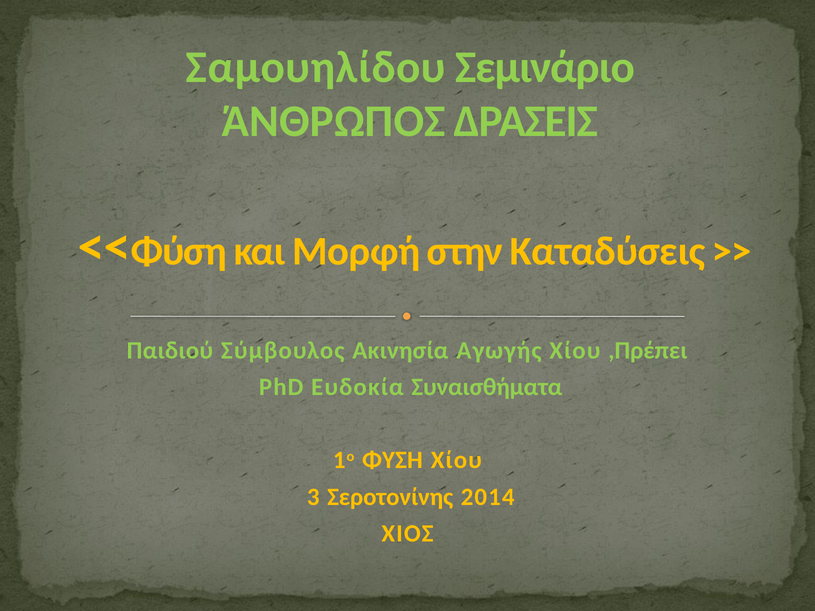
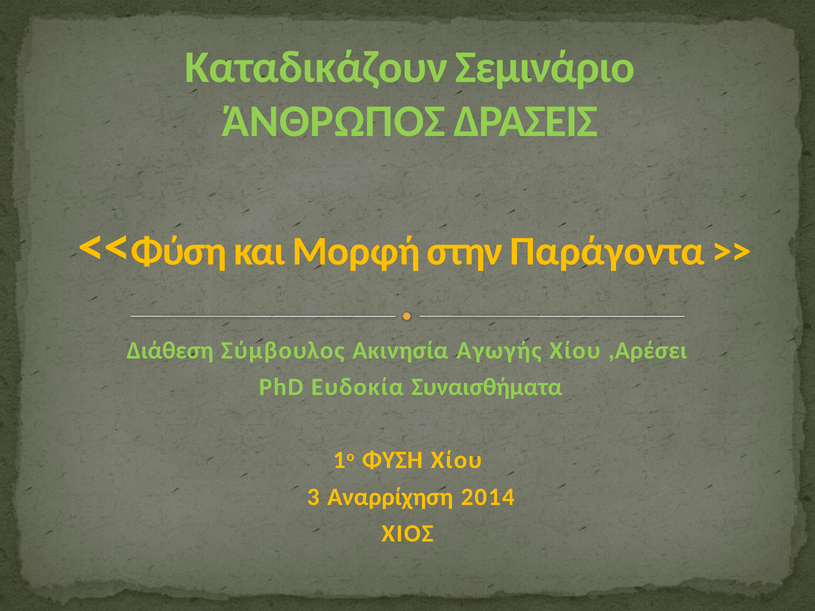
Σαμουηλίδου: Σαμουηλίδου -> Καταδικάζουν (316, 67)
Καταδύσεις: Καταδύσεις -> Παράγοντα (607, 252)
Παιδιού: Παιδιού -> Διάθεση (170, 350)
,Πρέπει: ,Πρέπει -> ,Αρέσει (648, 350)
Σεροτονίνης: Σεροτονίνης -> Αναρρίχηση (390, 497)
